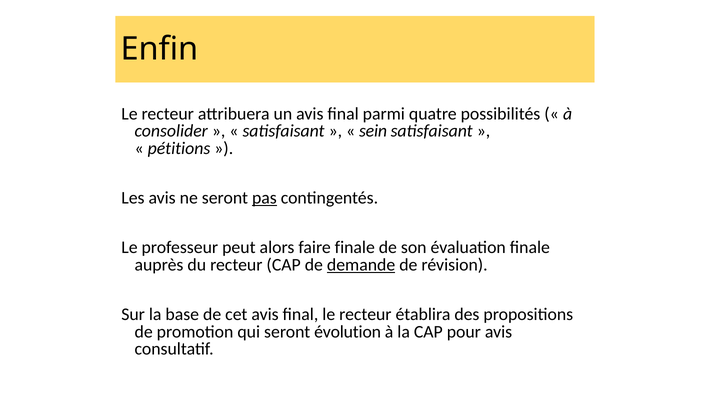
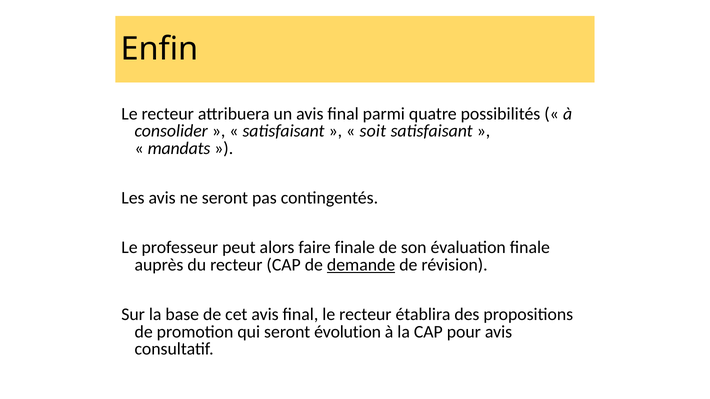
sein: sein -> soit (373, 131)
pétitions: pétitions -> mandats (179, 148)
pas underline: present -> none (264, 198)
